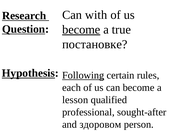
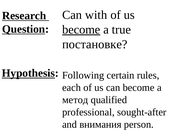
Following underline: present -> none (83, 75)
lesson: lesson -> метод (75, 100)
здоровом: здоровом -> внимания (100, 124)
